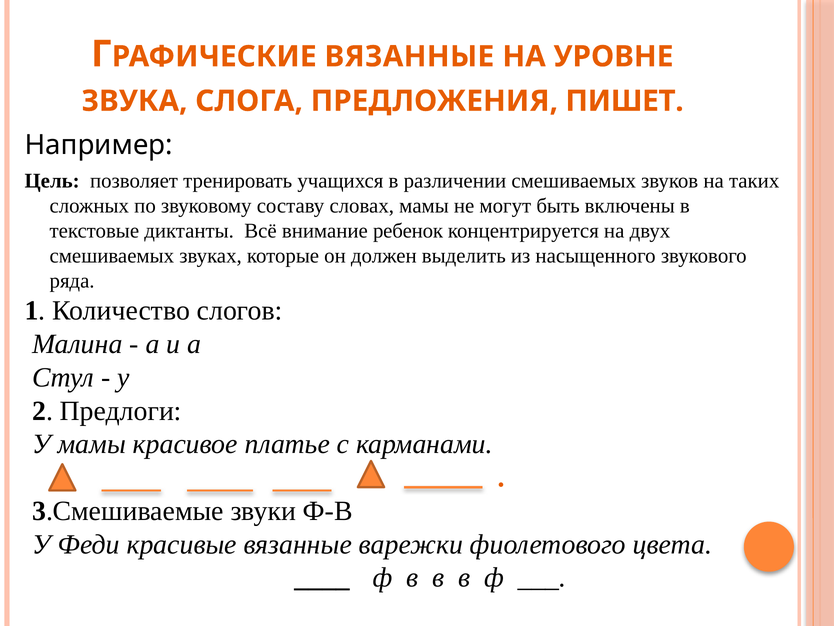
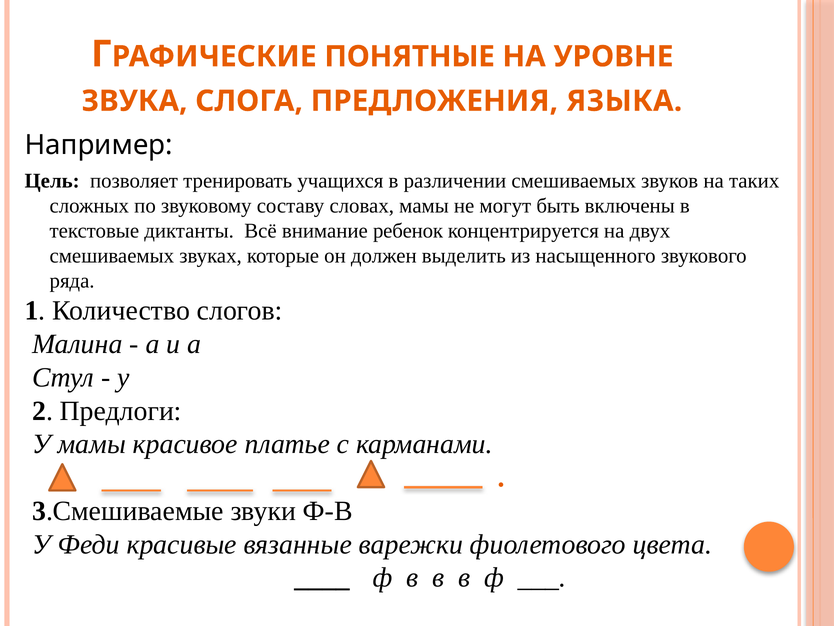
ВЯЗАННЫЕ: ВЯЗАННЫЕ -> ПОНЯТНЫЕ (410, 56)
ПИШЕТ: ПИШЕТ -> ЯЗЫКА (624, 101)
